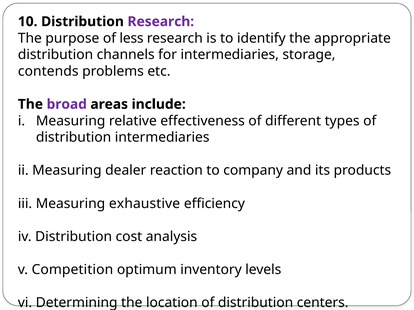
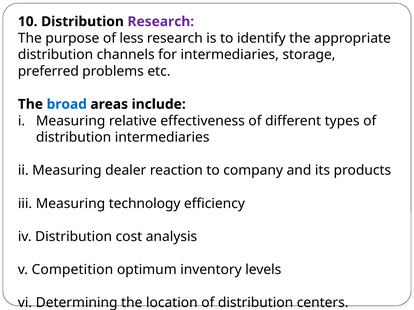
contends: contends -> preferred (48, 71)
broad colour: purple -> blue (67, 104)
exhaustive: exhaustive -> technology (145, 204)
